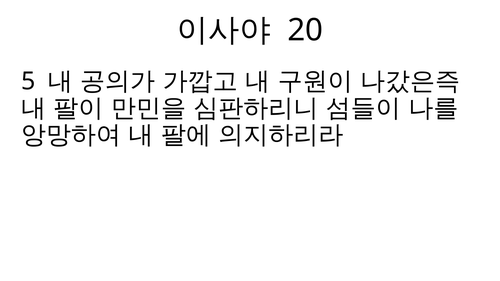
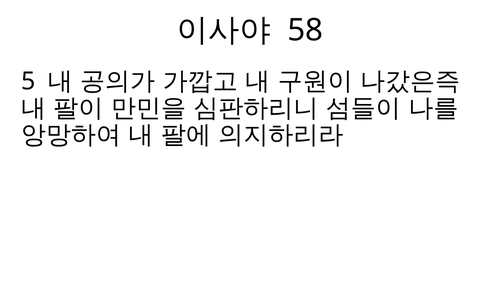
20: 20 -> 58 (305, 30)
